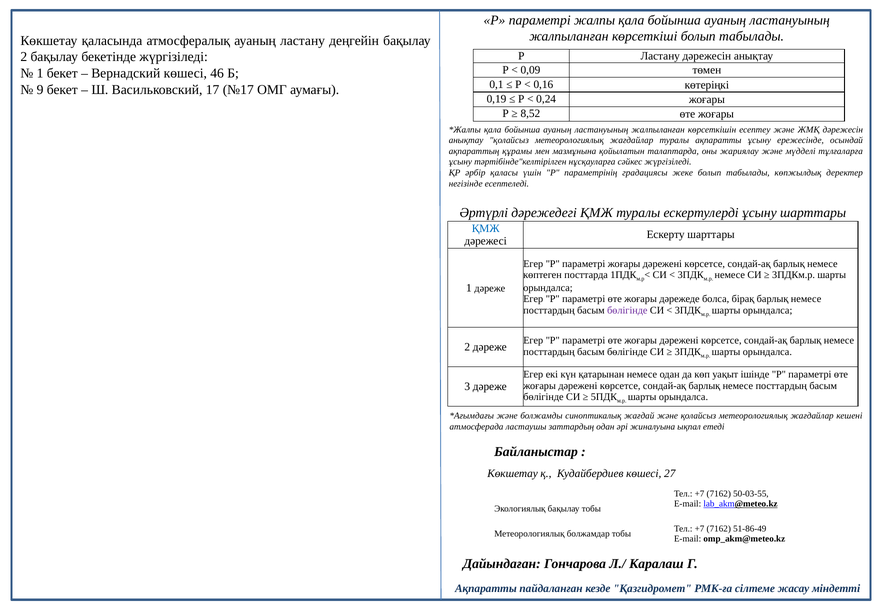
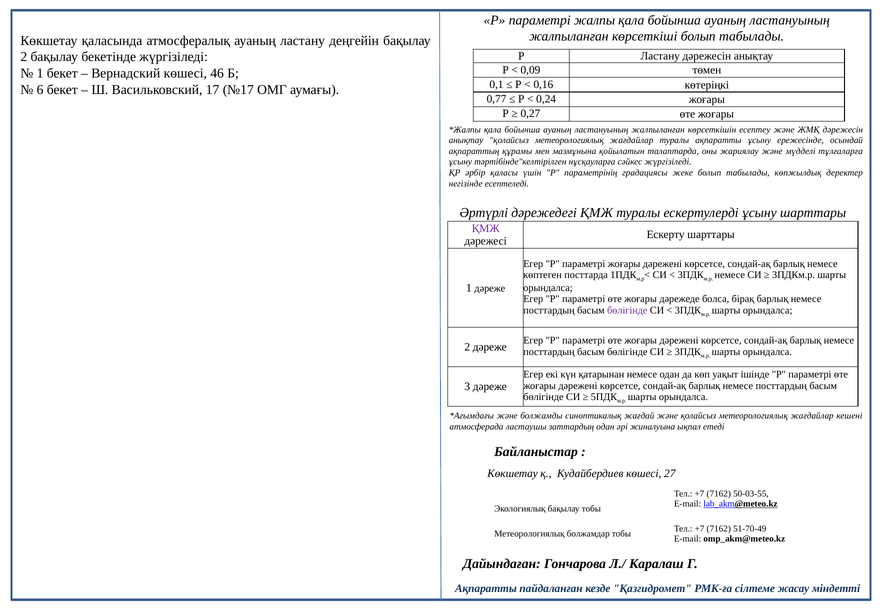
9: 9 -> 6 (40, 90)
0,19: 0,19 -> 0,77 (496, 99)
8,52: 8,52 -> 0,27 (530, 114)
ҚМЖ colour: blue -> purple (486, 229)
51-86-49: 51-86-49 -> 51-70-49 (750, 529)
